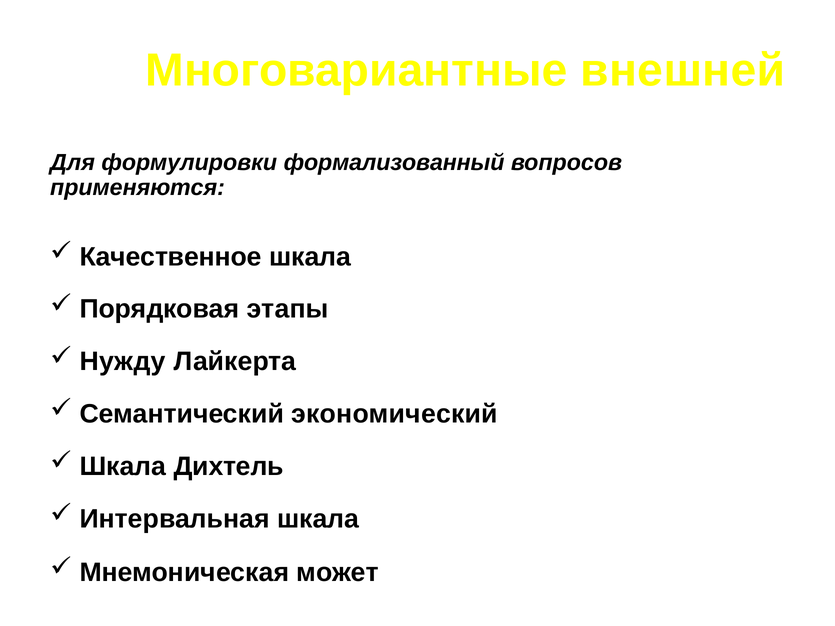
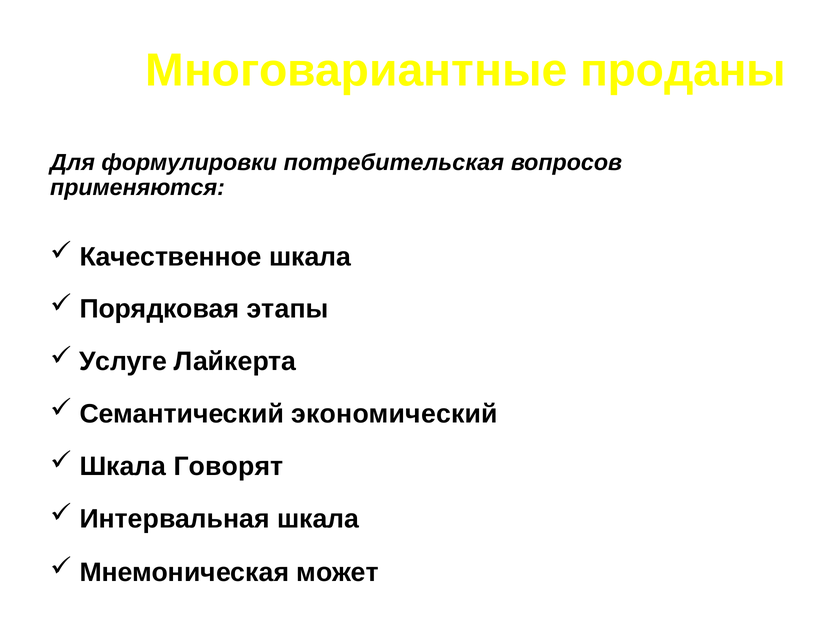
внешней: внешней -> проданы (683, 70)
формализованный: формализованный -> потребительская (394, 162)
Нужду: Нужду -> Услуге (123, 362)
Дихтель: Дихтель -> Говорят (228, 467)
